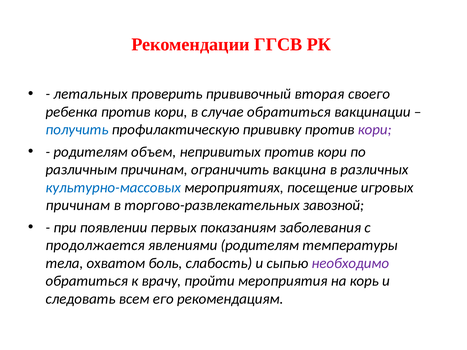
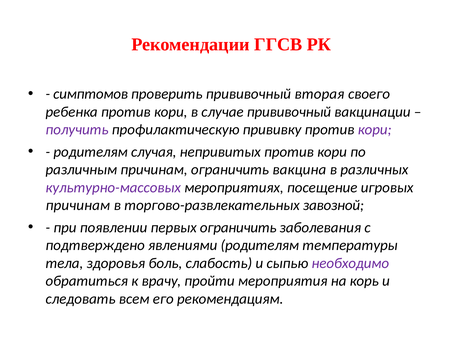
летальных: летальных -> симптомов (91, 94)
случае обратиться: обратиться -> прививочный (289, 112)
получить colour: blue -> purple (77, 130)
объем: объем -> случая (154, 152)
культурно-массовых colour: blue -> purple (113, 188)
первых показаниям: показаниям -> ограничить (238, 228)
продолжается: продолжается -> подтверждено (95, 245)
охватом: охватом -> здоровья (116, 263)
